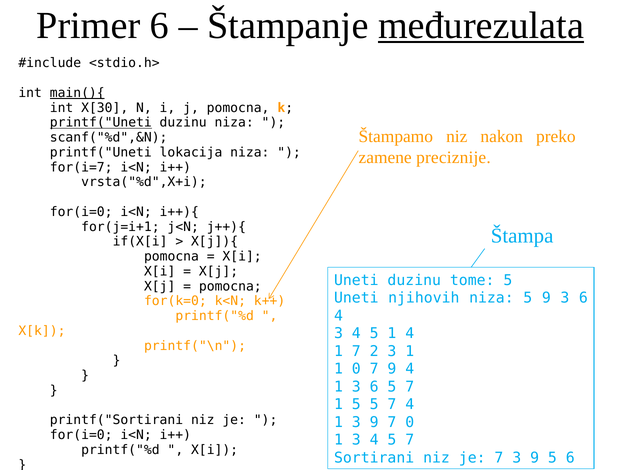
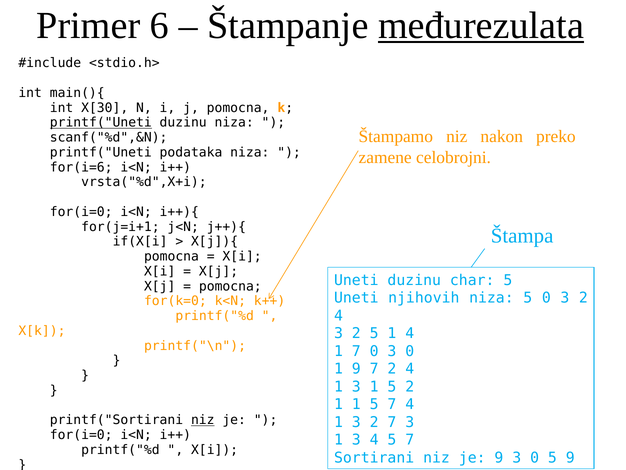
main(){ underline: present -> none (77, 93)
lokacija: lokacija -> podataka (191, 152)
preciznije: preciznije -> celobrojni (454, 157)
for(i=7: for(i=7 -> for(i=6 (81, 167)
tome: tome -> char (472, 280)
5 9: 9 -> 0 (546, 298)
6: 6 -> 2 (583, 298)
4: 4 -> 2 (356, 333)
7 2: 2 -> 0 (374, 351)
1: 1 -> 0 (410, 351)
1 0: 0 -> 9 (356, 369)
7 9: 9 -> 2 (392, 369)
1 3 6: 6 -> 1 (374, 386)
7: 7 -> 2 (410, 386)
1 5: 5 -> 1 (356, 404)
niz underline: none -> present (203, 420)
1 3 9: 9 -> 2 (374, 422)
7 0: 0 -> 3 (410, 422)
je 7: 7 -> 9 (499, 457)
9: 9 -> 0 (535, 457)
5 6: 6 -> 9 (570, 457)
